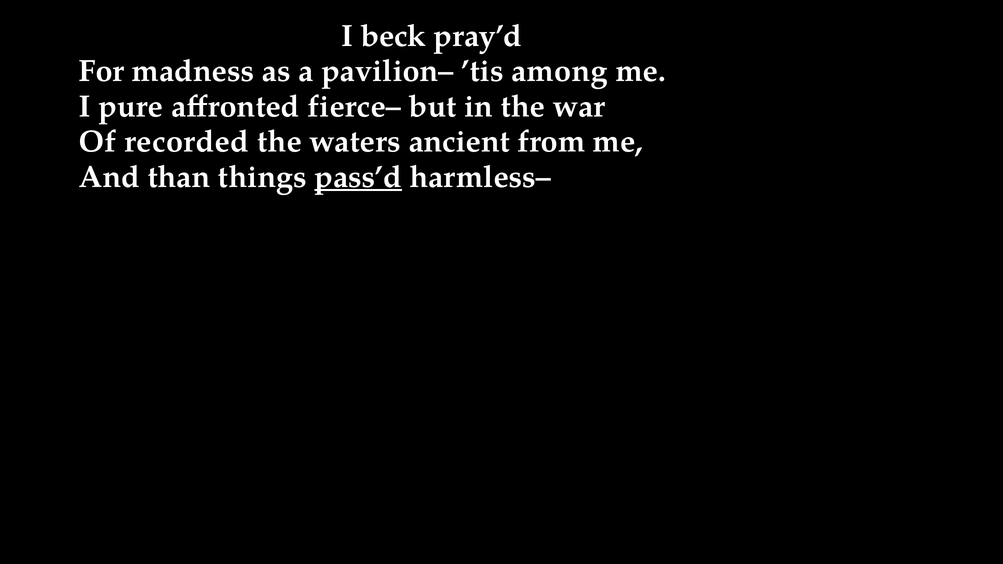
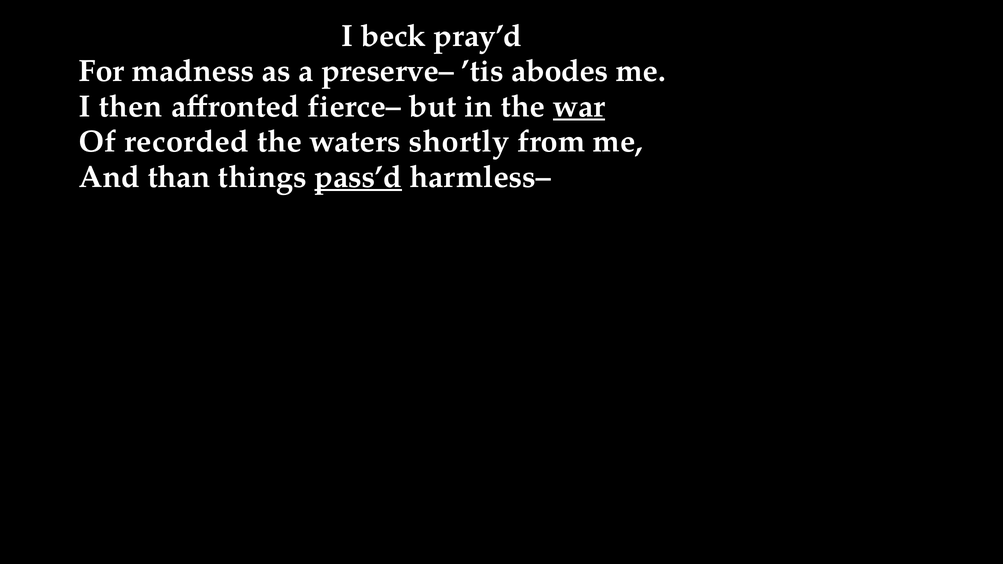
pavilion–: pavilion– -> preserve– (388, 71)
among: among -> abodes (560, 71)
pure: pure -> then (131, 107)
war underline: none -> present (579, 107)
ancient: ancient -> shortly (459, 142)
